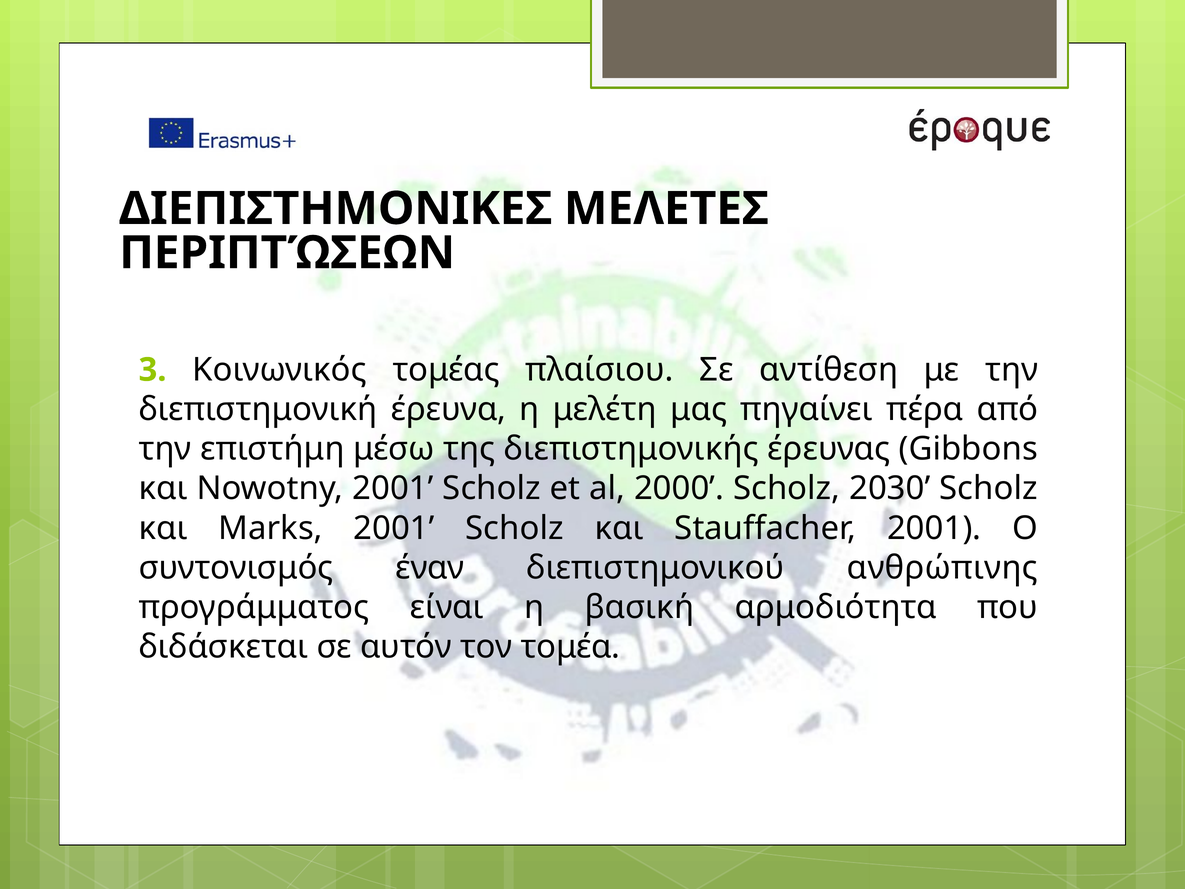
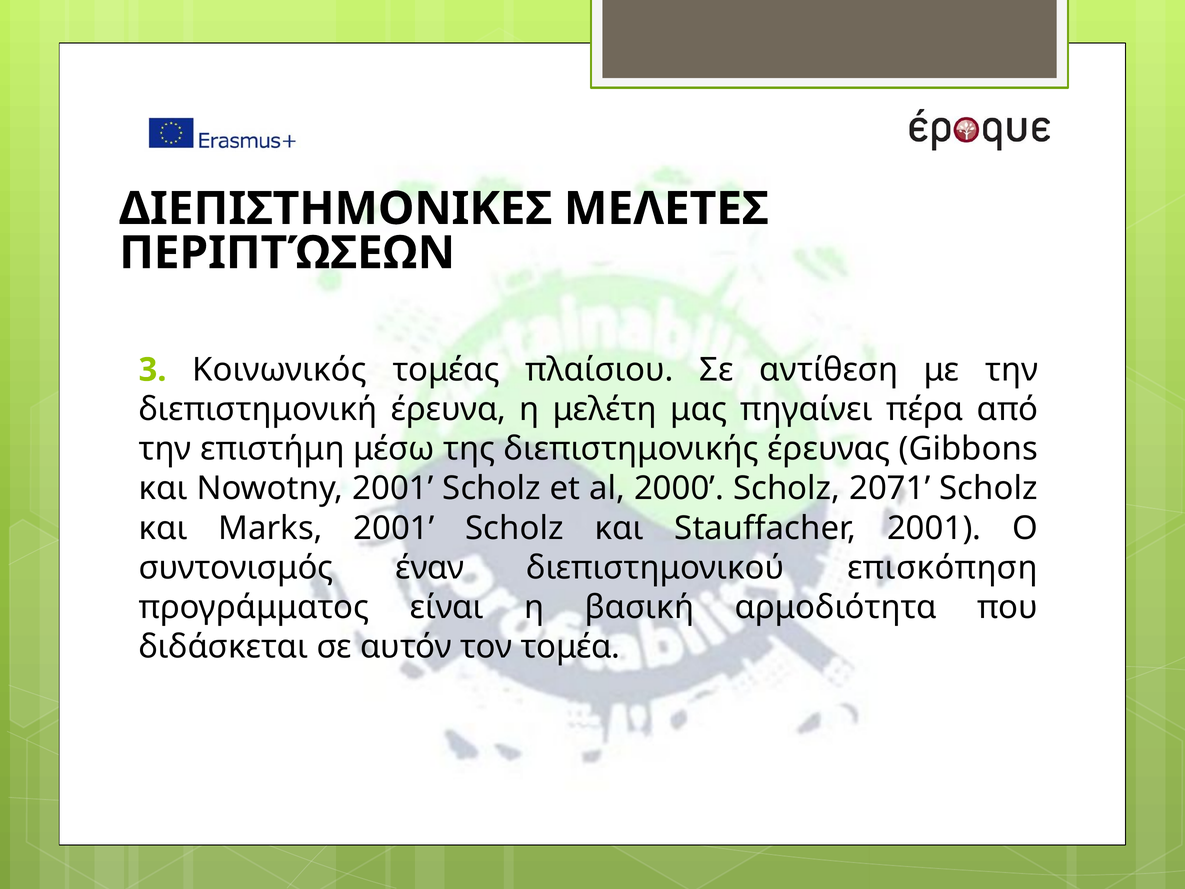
2030: 2030 -> 2071 (890, 488)
ανθρώπινης: ανθρώπινης -> επισκόπηση (942, 568)
